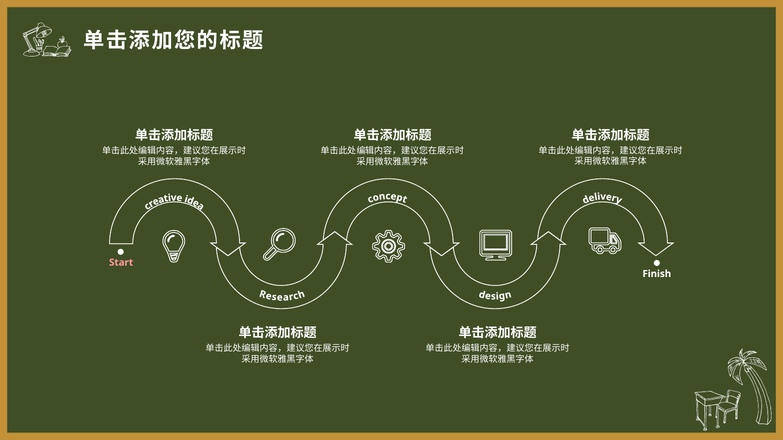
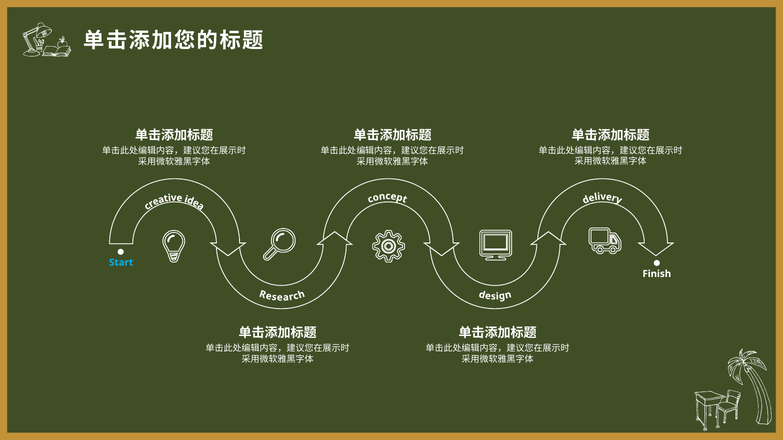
Start colour: pink -> light blue (121, 263)
